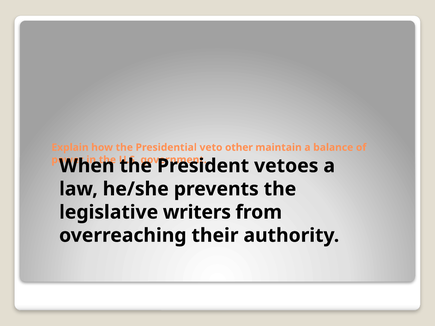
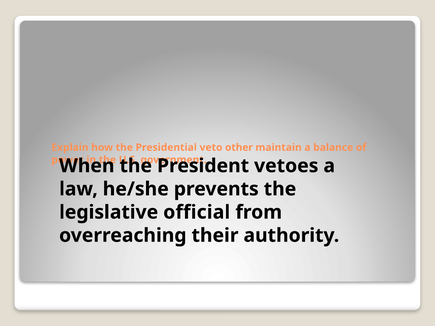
writers: writers -> official (197, 212)
